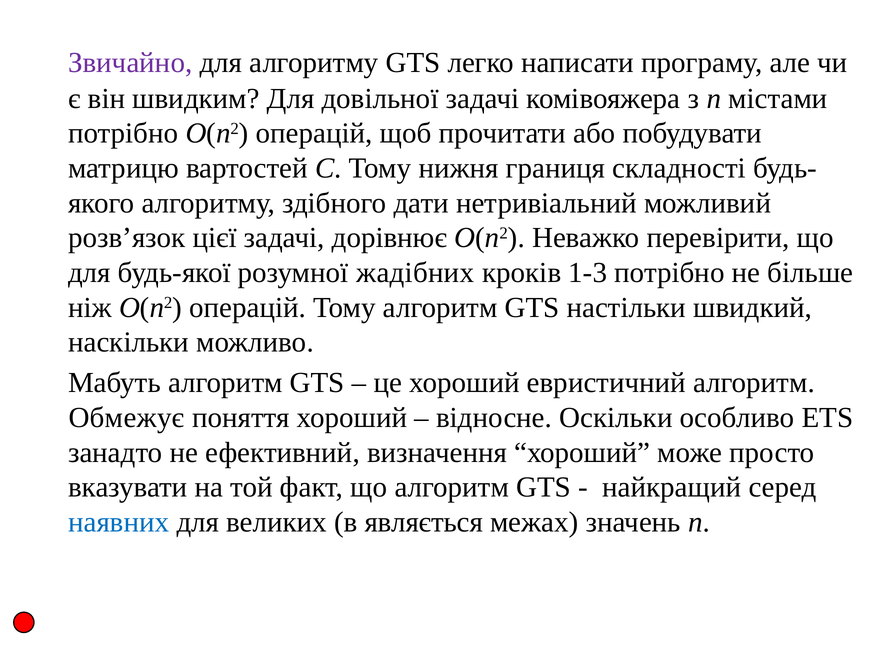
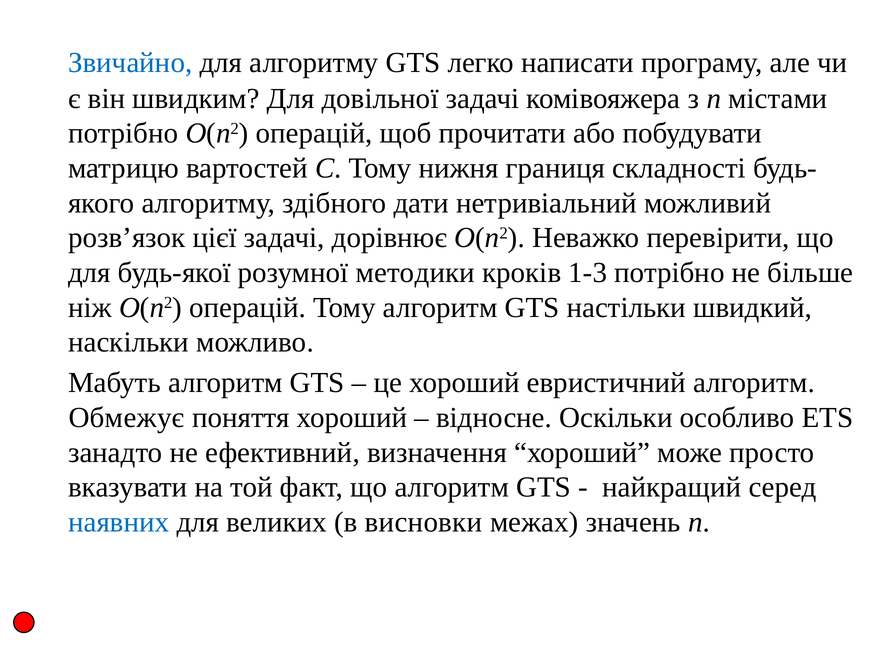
Звичайно colour: purple -> blue (130, 63)
жадібних: жадібних -> методики (415, 273)
являється: являється -> висновки (424, 522)
